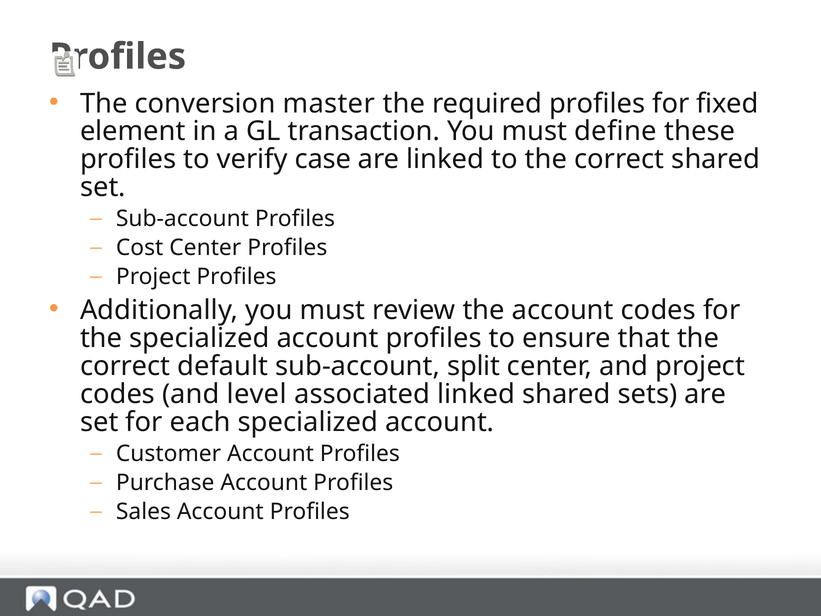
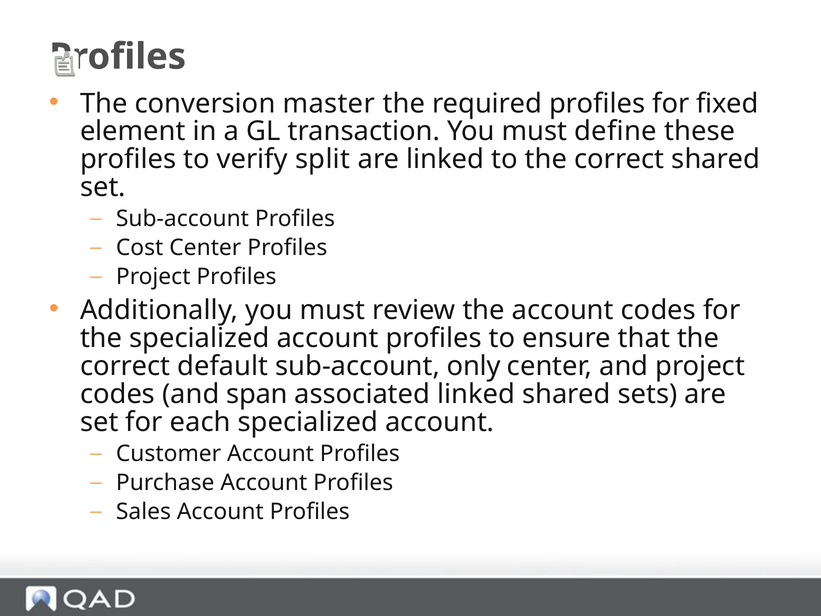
case: case -> split (323, 159)
split: split -> only (474, 366)
level: level -> span (257, 394)
